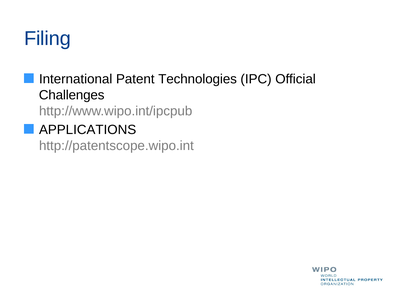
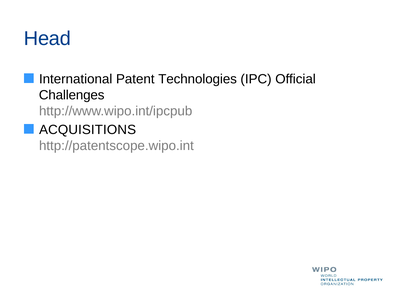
Filing: Filing -> Head (47, 38)
APPLICATIONS: APPLICATIONS -> ACQUISITIONS (88, 130)
